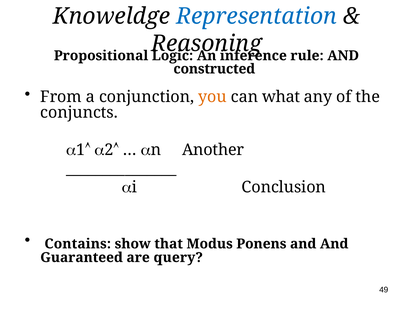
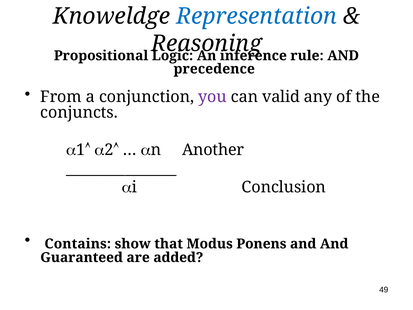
constructed: constructed -> precedence (214, 69)
you colour: orange -> purple (212, 97)
what: what -> valid (281, 97)
query: query -> added (178, 257)
